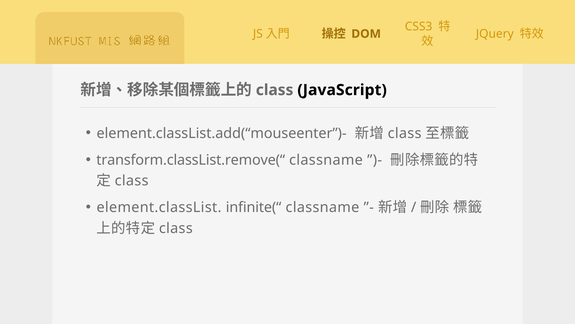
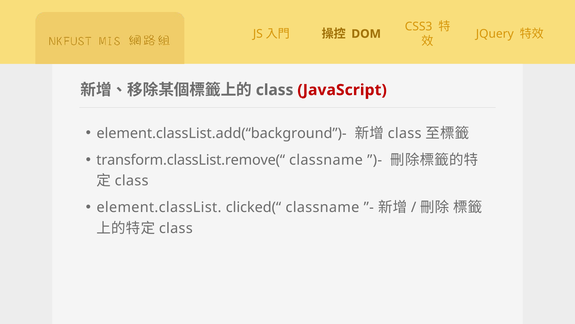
JavaScript colour: black -> red (342, 90)
element.classList.add(“mouseenter”)-: element.classList.add(“mouseenter”)- -> element.classList.add(“background”)- (222, 133)
infinite(“: infinite(“ -> clicked(“ (253, 207)
